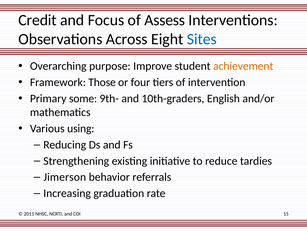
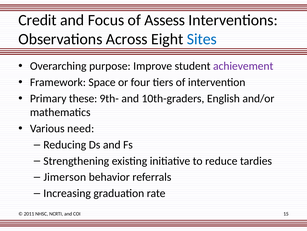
achievement colour: orange -> purple (243, 66)
Those: Those -> Space (102, 82)
some: some -> these (83, 98)
using: using -> need (81, 128)
